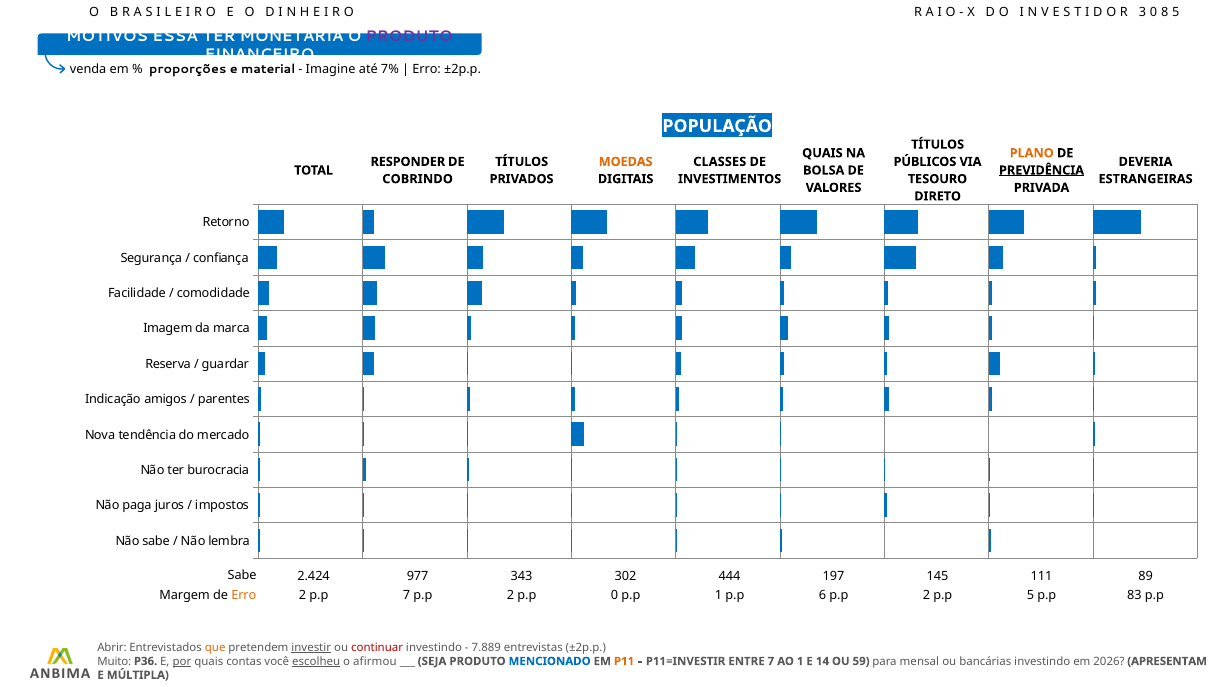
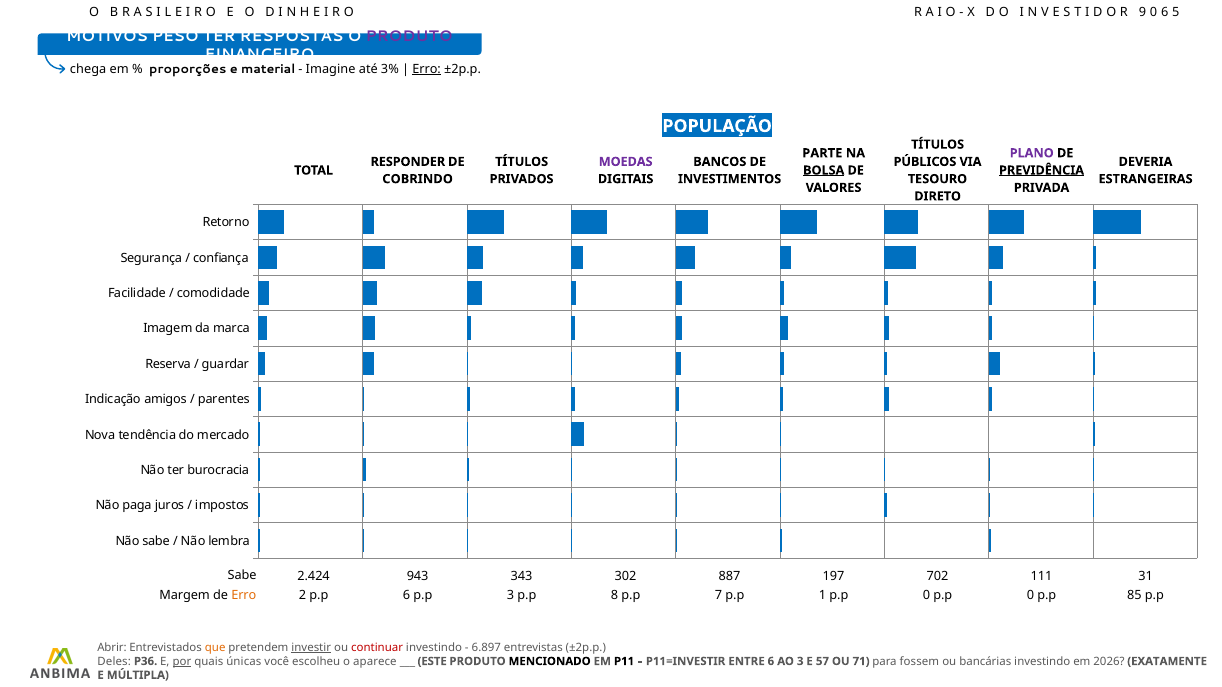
3: 3 -> 9 (1143, 13)
8: 8 -> 6 (1165, 13)
ESSA: ESSA -> PESO (175, 36)
MONETÁRIA: MONETÁRIA -> RESPOSTAS (292, 36)
venda: venda -> chega (88, 69)
7%: 7% -> 3% (390, 69)
Erro underline: none -> present (427, 69)
QUAIS: QUAIS -> PARTE (822, 153)
PLANO colour: orange -> purple (1032, 153)
MOEDAS colour: orange -> purple (626, 162)
CLASSES: CLASSES -> BANCOS (720, 162)
BOLSA underline: none -> present (824, 170)
977: 977 -> 943 (418, 577)
444: 444 -> 887 (730, 577)
145: 145 -> 702 (938, 577)
89: 89 -> 31 (1146, 577)
p.p 7: 7 -> 6 (407, 596)
2: 2 -> 3 (510, 596)
p.p 0: 0 -> 8 (614, 596)
p.p 1: 1 -> 7 (718, 596)
6: 6 -> 1 (822, 596)
2: 2 -> 0 (926, 596)
5: 5 -> 0 (1030, 596)
83: 83 -> 85 (1134, 596)
7.889: 7.889 -> 6.897 (486, 648)
Muito: Muito -> Deles (114, 662)
contas: contas -> únicas (244, 662)
escolheu underline: present -> none (316, 662)
afirmou: afirmou -> aparece (375, 662)
SEJA: SEJA -> ESTE (432, 662)
MENCIONADO colour: blue -> black (550, 662)
P11 colour: orange -> black (624, 662)
ENTRE 7: 7 -> 6 (771, 662)
AO 1: 1 -> 3 (800, 662)
14: 14 -> 57 (822, 662)
59: 59 -> 71 (861, 662)
mensal: mensal -> fossem (919, 662)
APRESENTAM: APRESENTAM -> EXATAMENTE (1167, 662)
